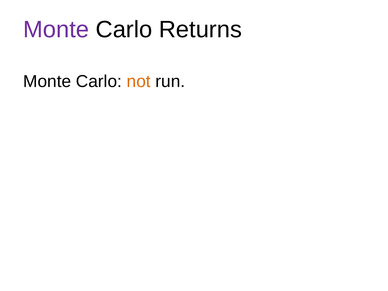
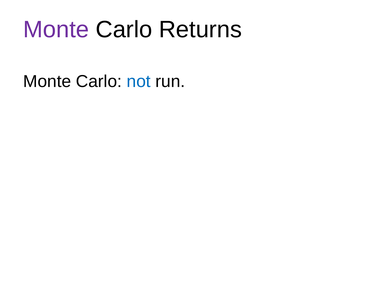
not colour: orange -> blue (139, 81)
